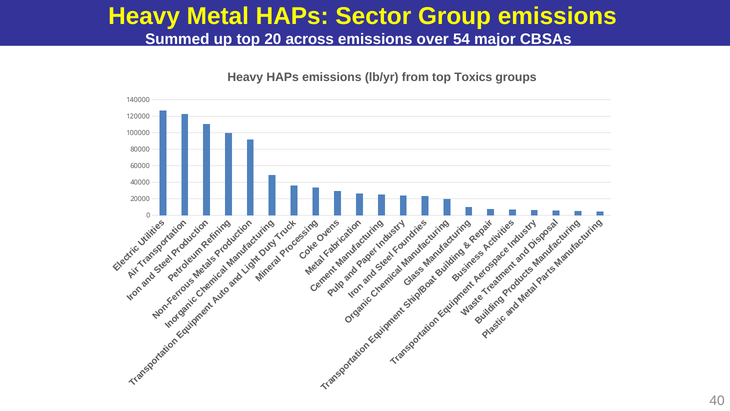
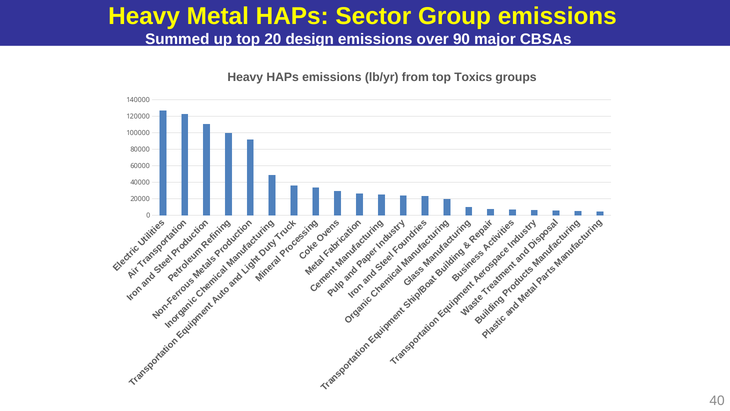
across: across -> design (310, 39)
54: 54 -> 90 (461, 39)
